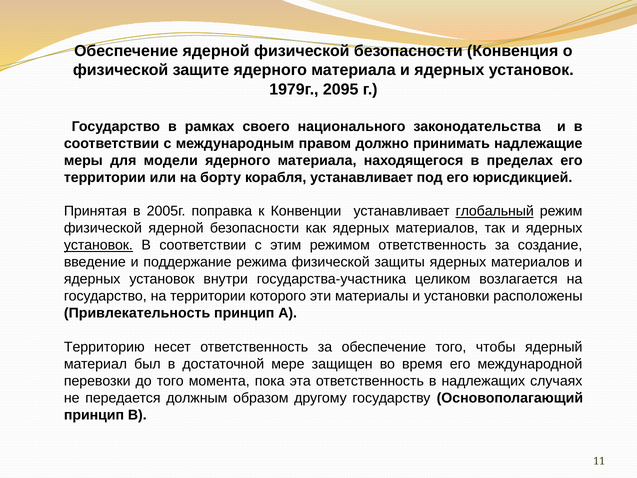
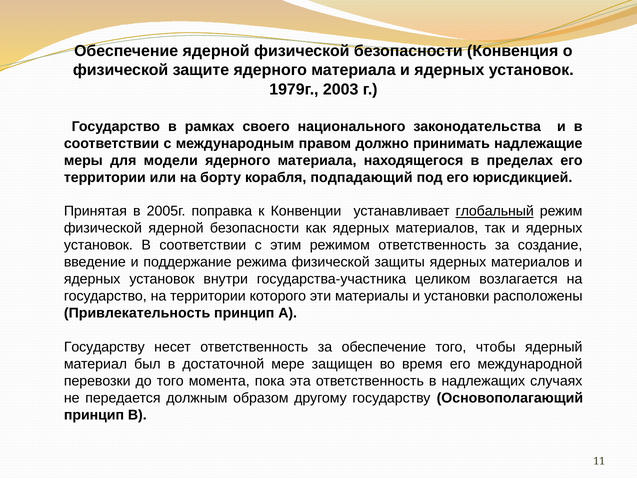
2095: 2095 -> 2003 (341, 89)
корабля устанавливает: устанавливает -> подпадающий (362, 177)
установок underline: present -> none (98, 245)
Территорию: Территорию -> Государству (104, 347)
